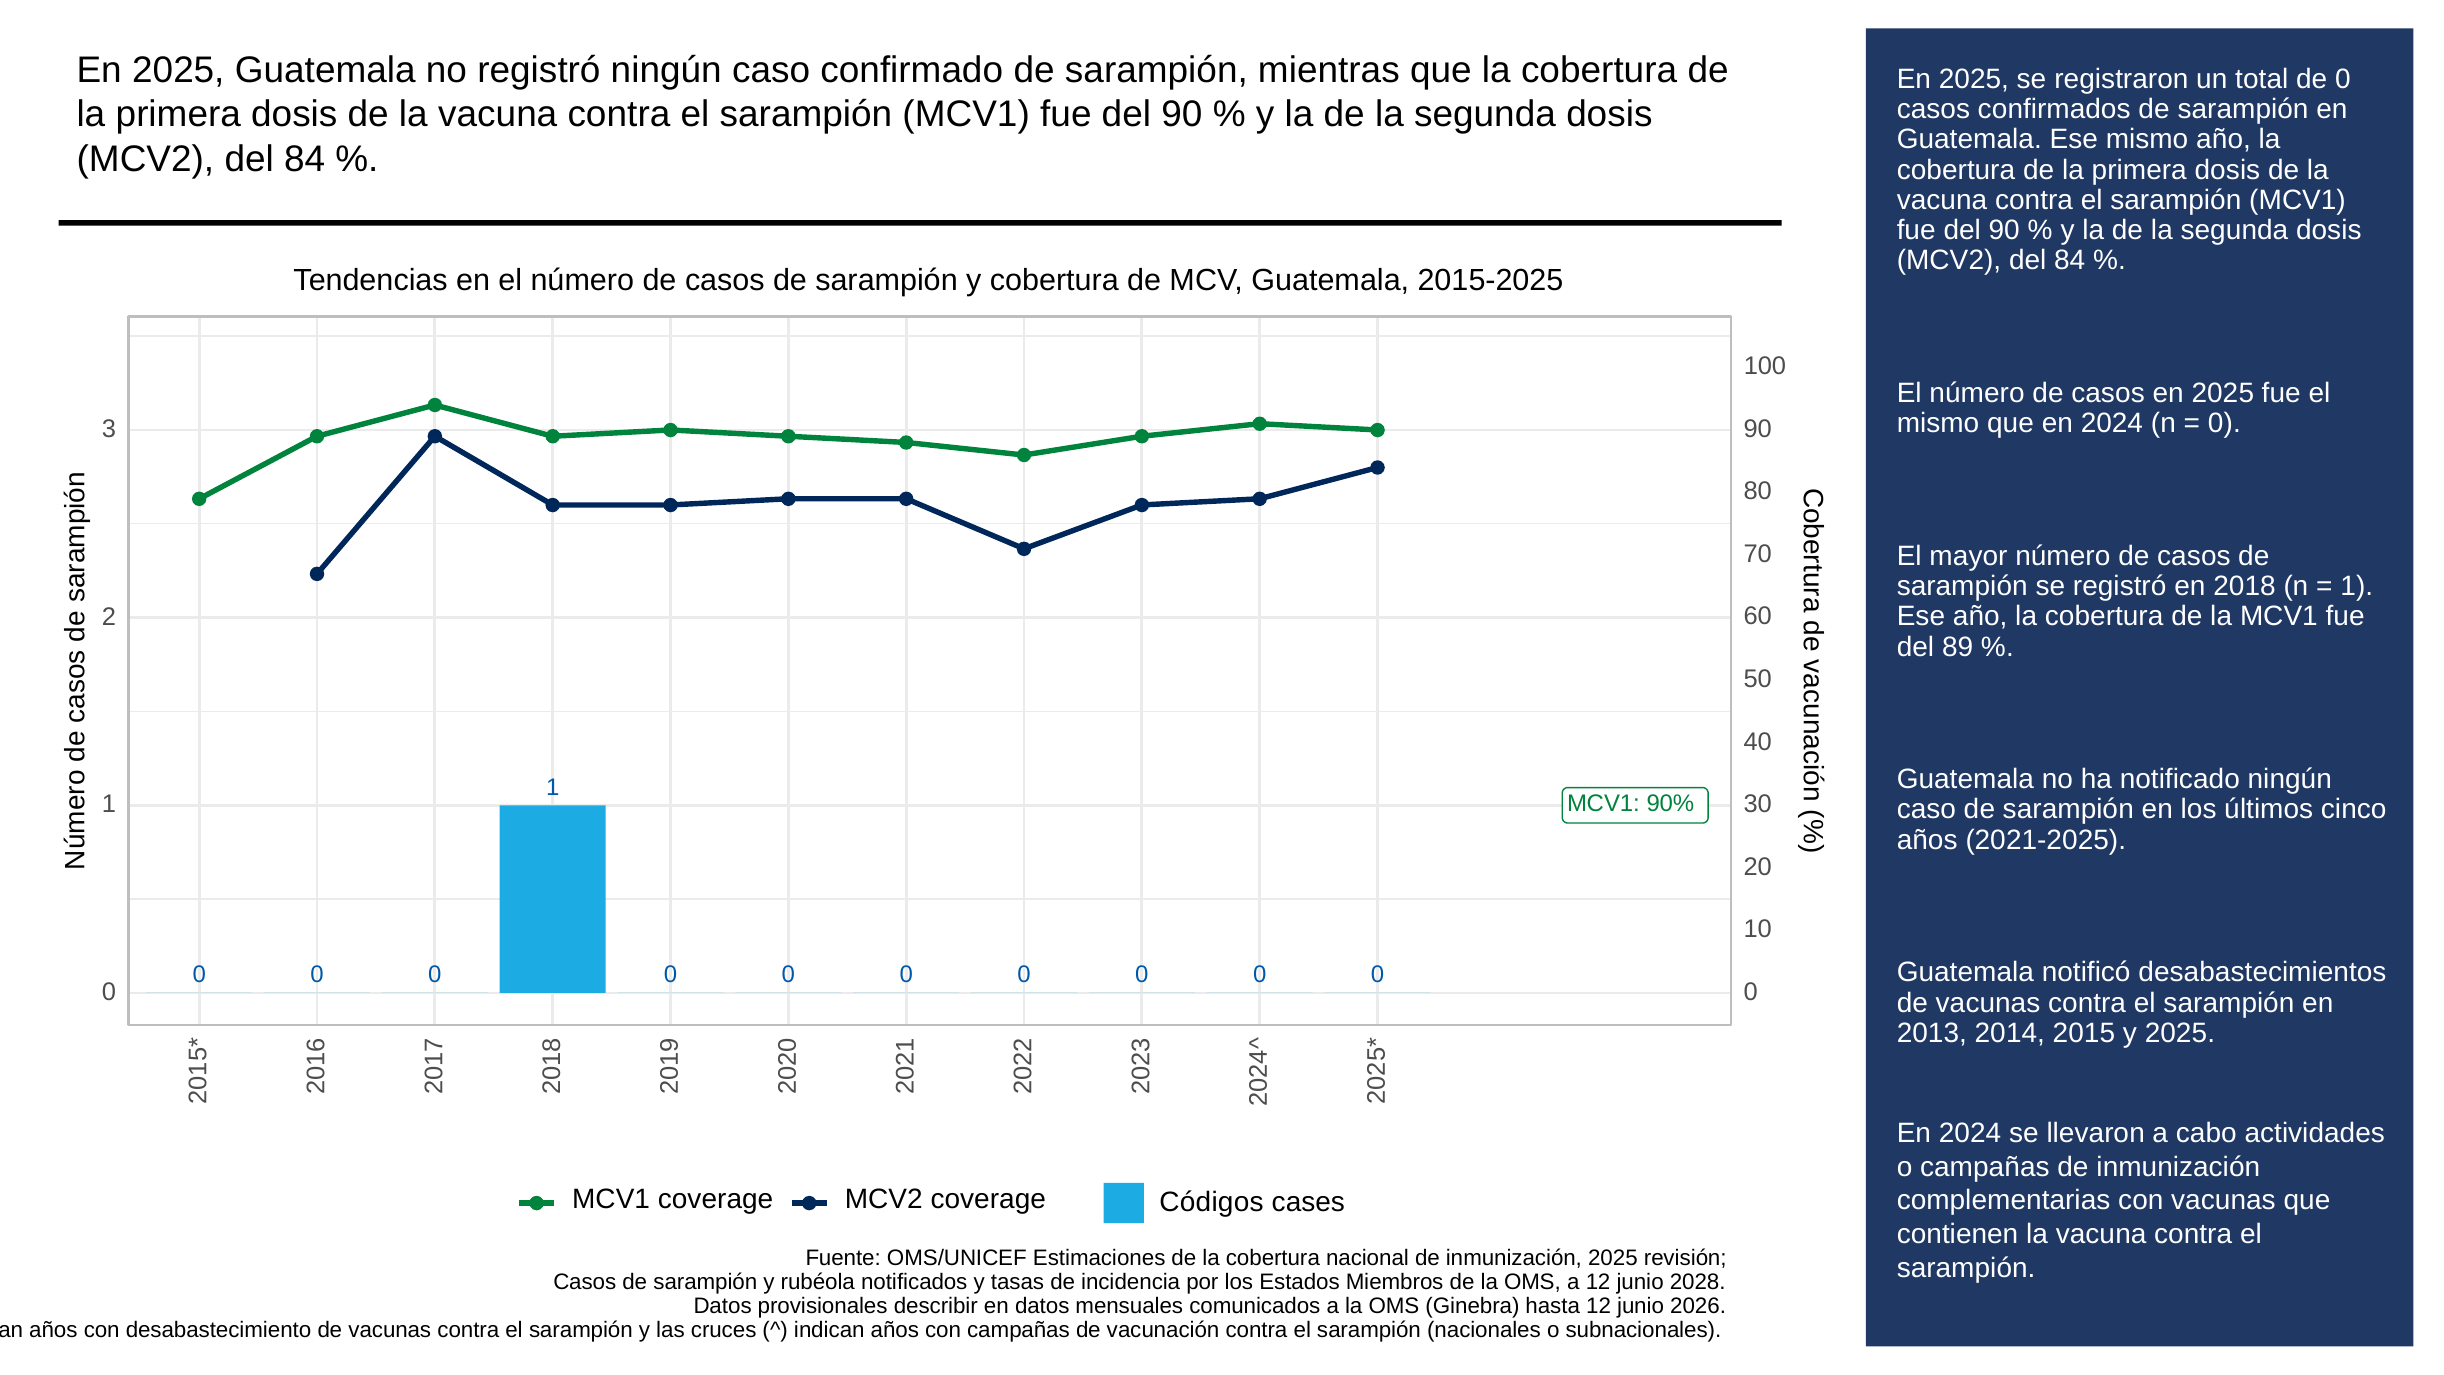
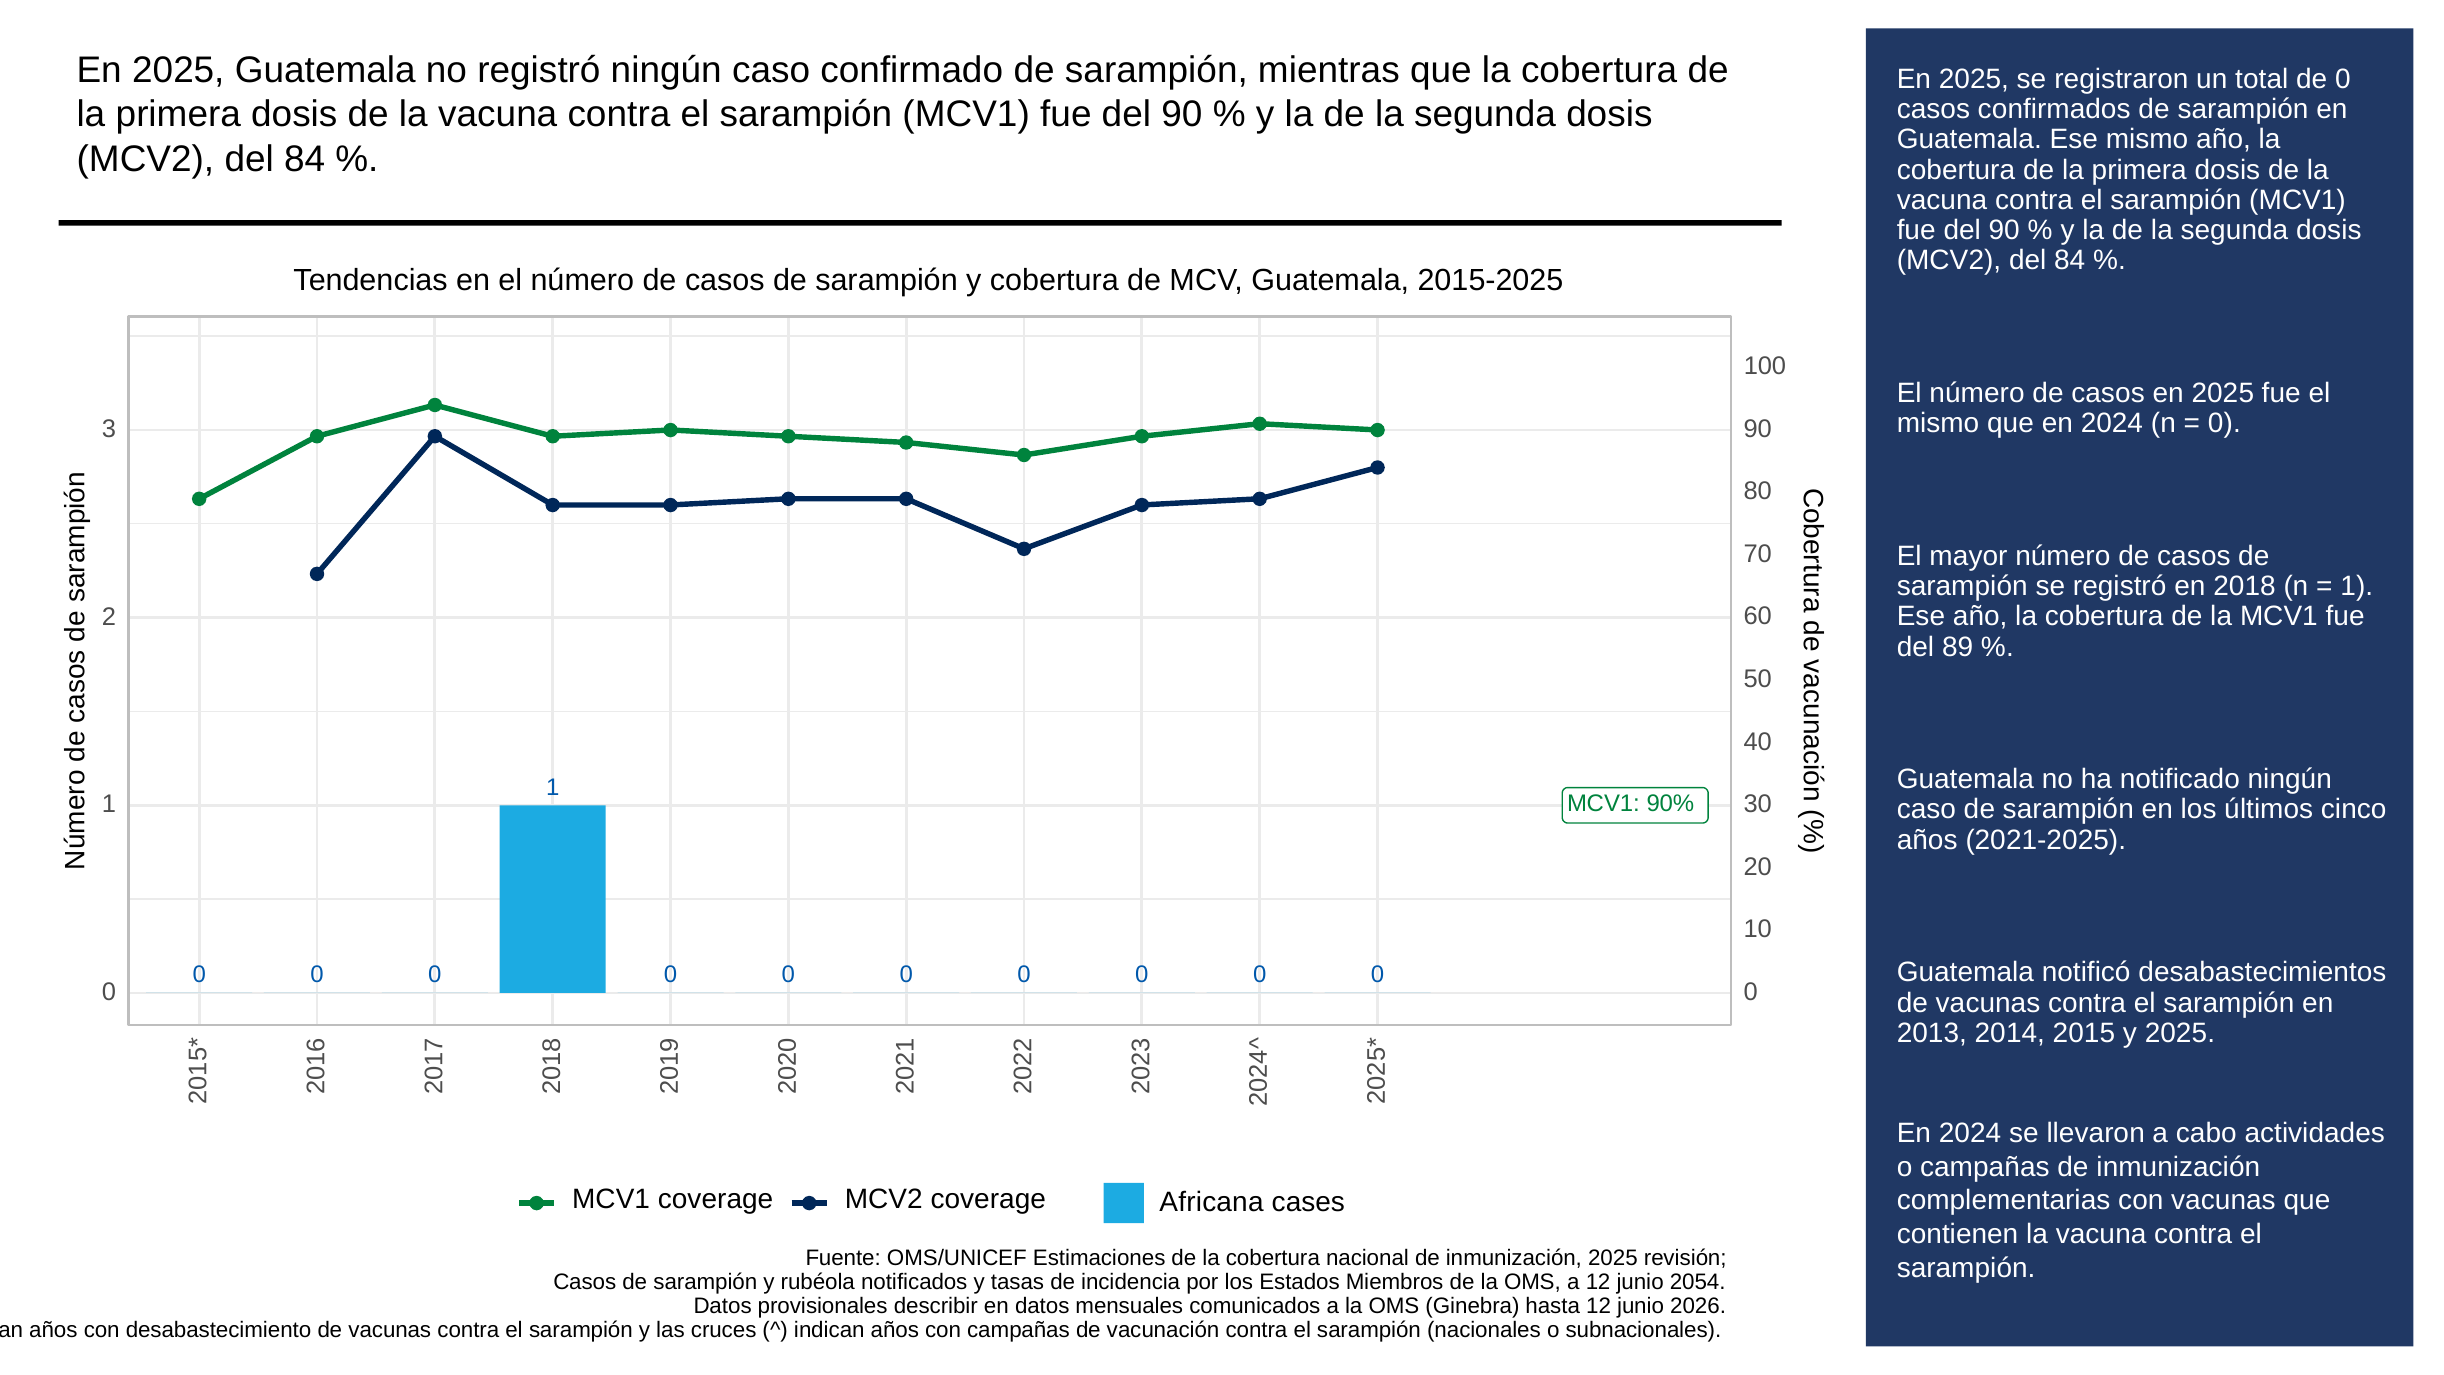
Códigos: Códigos -> Africana (1212, 1202)
2028: 2028 -> 2054 (1698, 1282)
